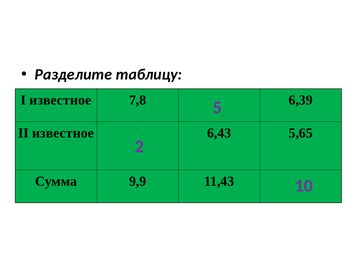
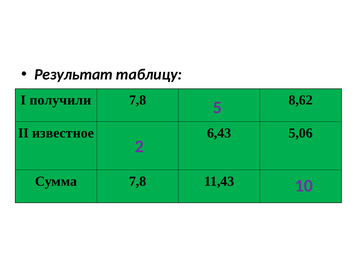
Разделите: Разделите -> Результат (74, 74)
I известное: известное -> получили (60, 100)
6,39: 6,39 -> 8,62 (301, 100)
5,65: 5,65 -> 5,06 (301, 133)
Сумма 9,9: 9,9 -> 7,8 (138, 181)
